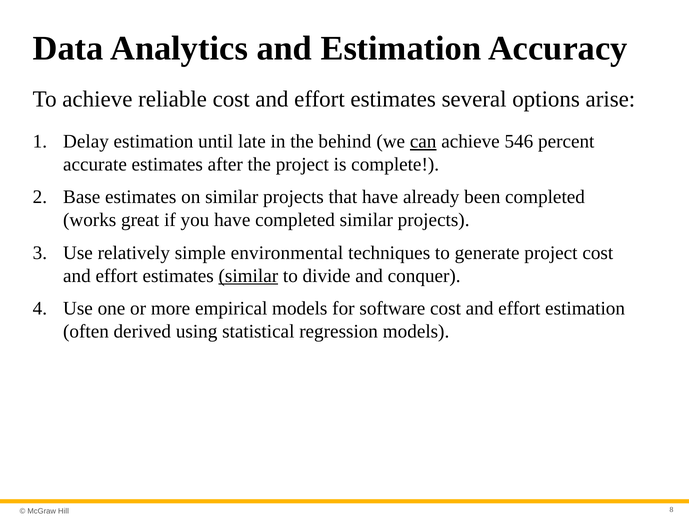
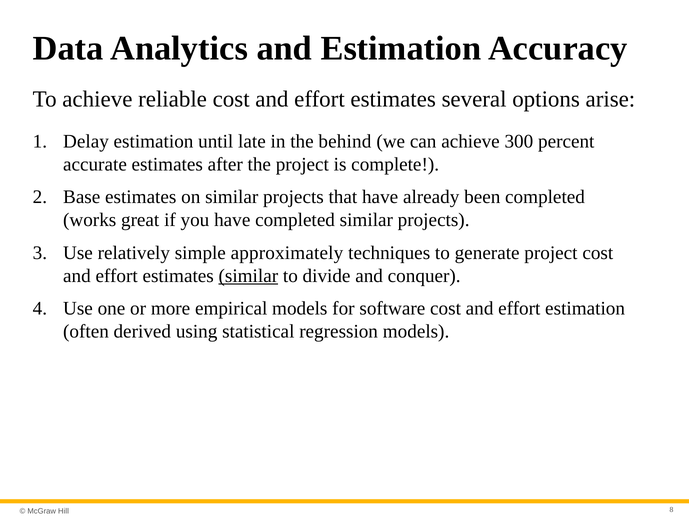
can underline: present -> none (423, 142)
546: 546 -> 300 (519, 142)
environmental: environmental -> approximately (287, 253)
